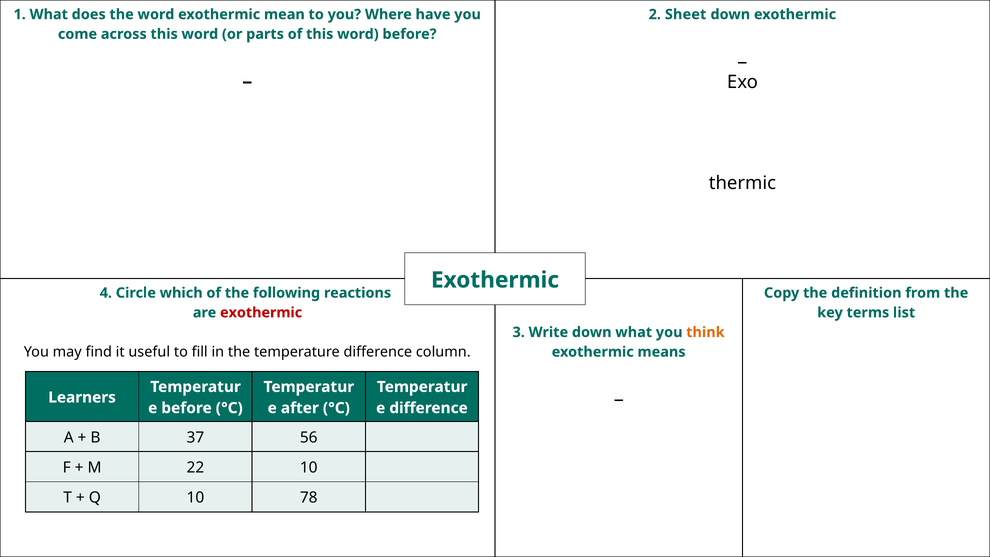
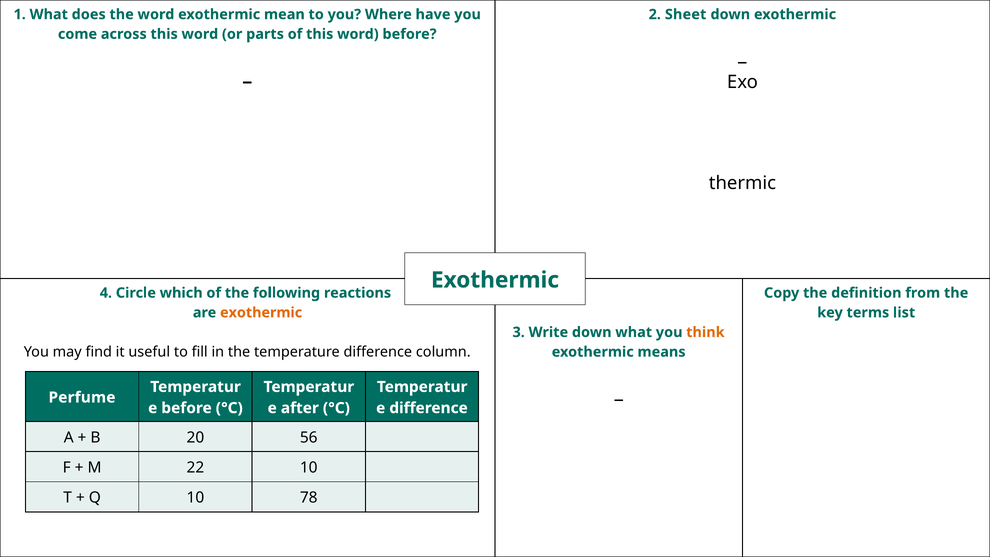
exothermic colour: red -> orange (261, 313)
Learners: Learners -> Perfume (82, 397)
37: 37 -> 20 (195, 437)
